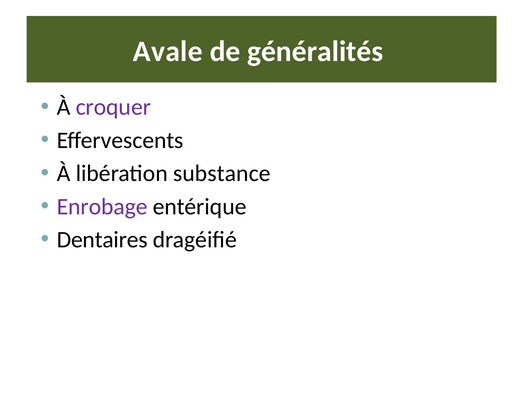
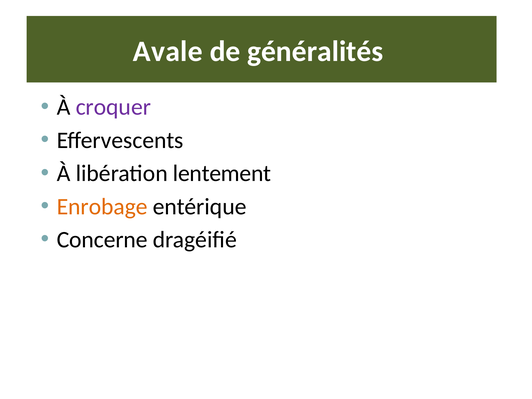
substance: substance -> lentement (222, 173)
Enrobage colour: purple -> orange (102, 207)
Dentaires: Dentaires -> Concerne (102, 240)
